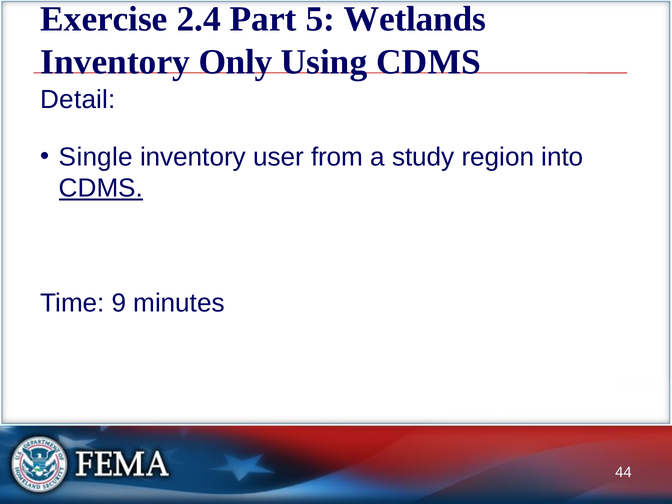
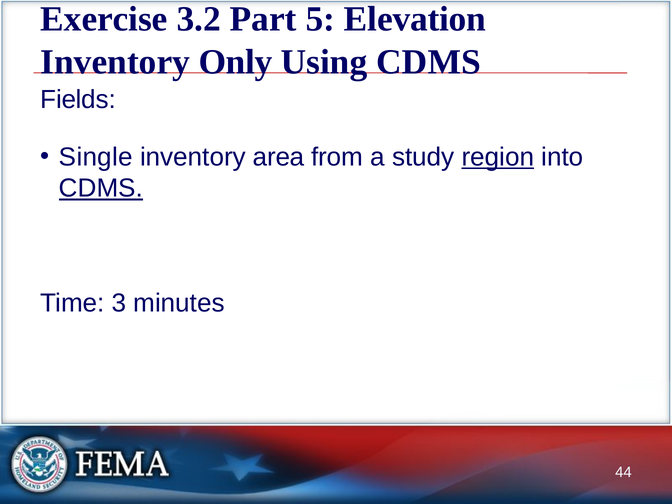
2.4: 2.4 -> 3.2 (199, 19)
Wetlands: Wetlands -> Elevation (415, 19)
Detail: Detail -> Fields (78, 99)
user: user -> area (279, 157)
region underline: none -> present (498, 157)
9: 9 -> 3 (119, 303)
